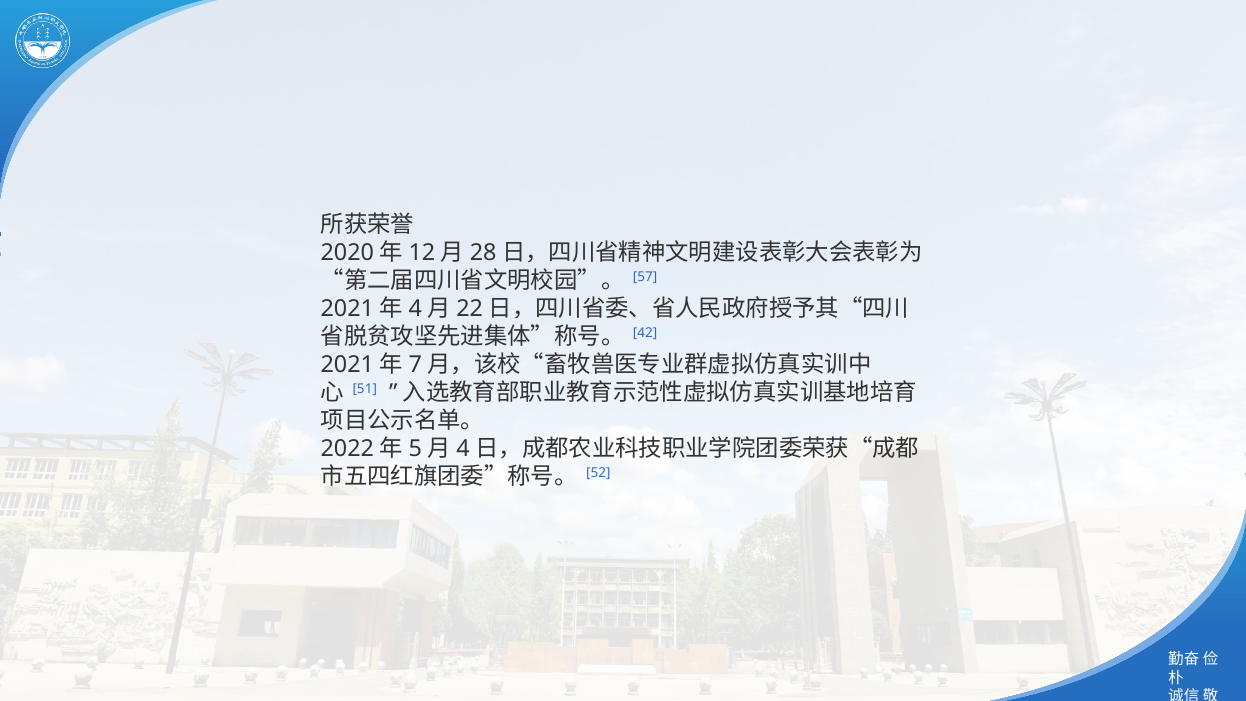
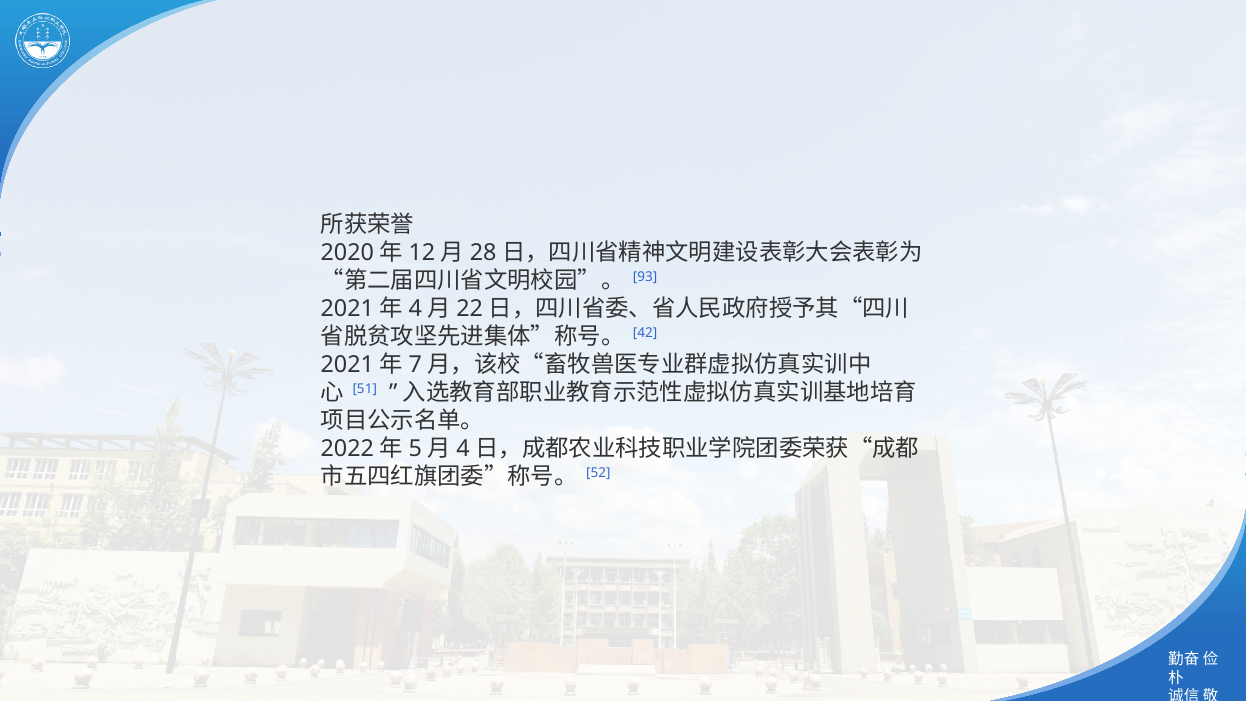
57: 57 -> 93 (645, 277)
